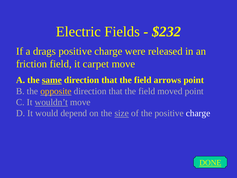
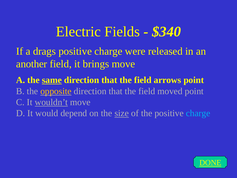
$232: $232 -> $340 (167, 32)
friction: friction -> another (32, 64)
carpet: carpet -> brings (96, 64)
charge colour: white -> light blue (198, 113)
